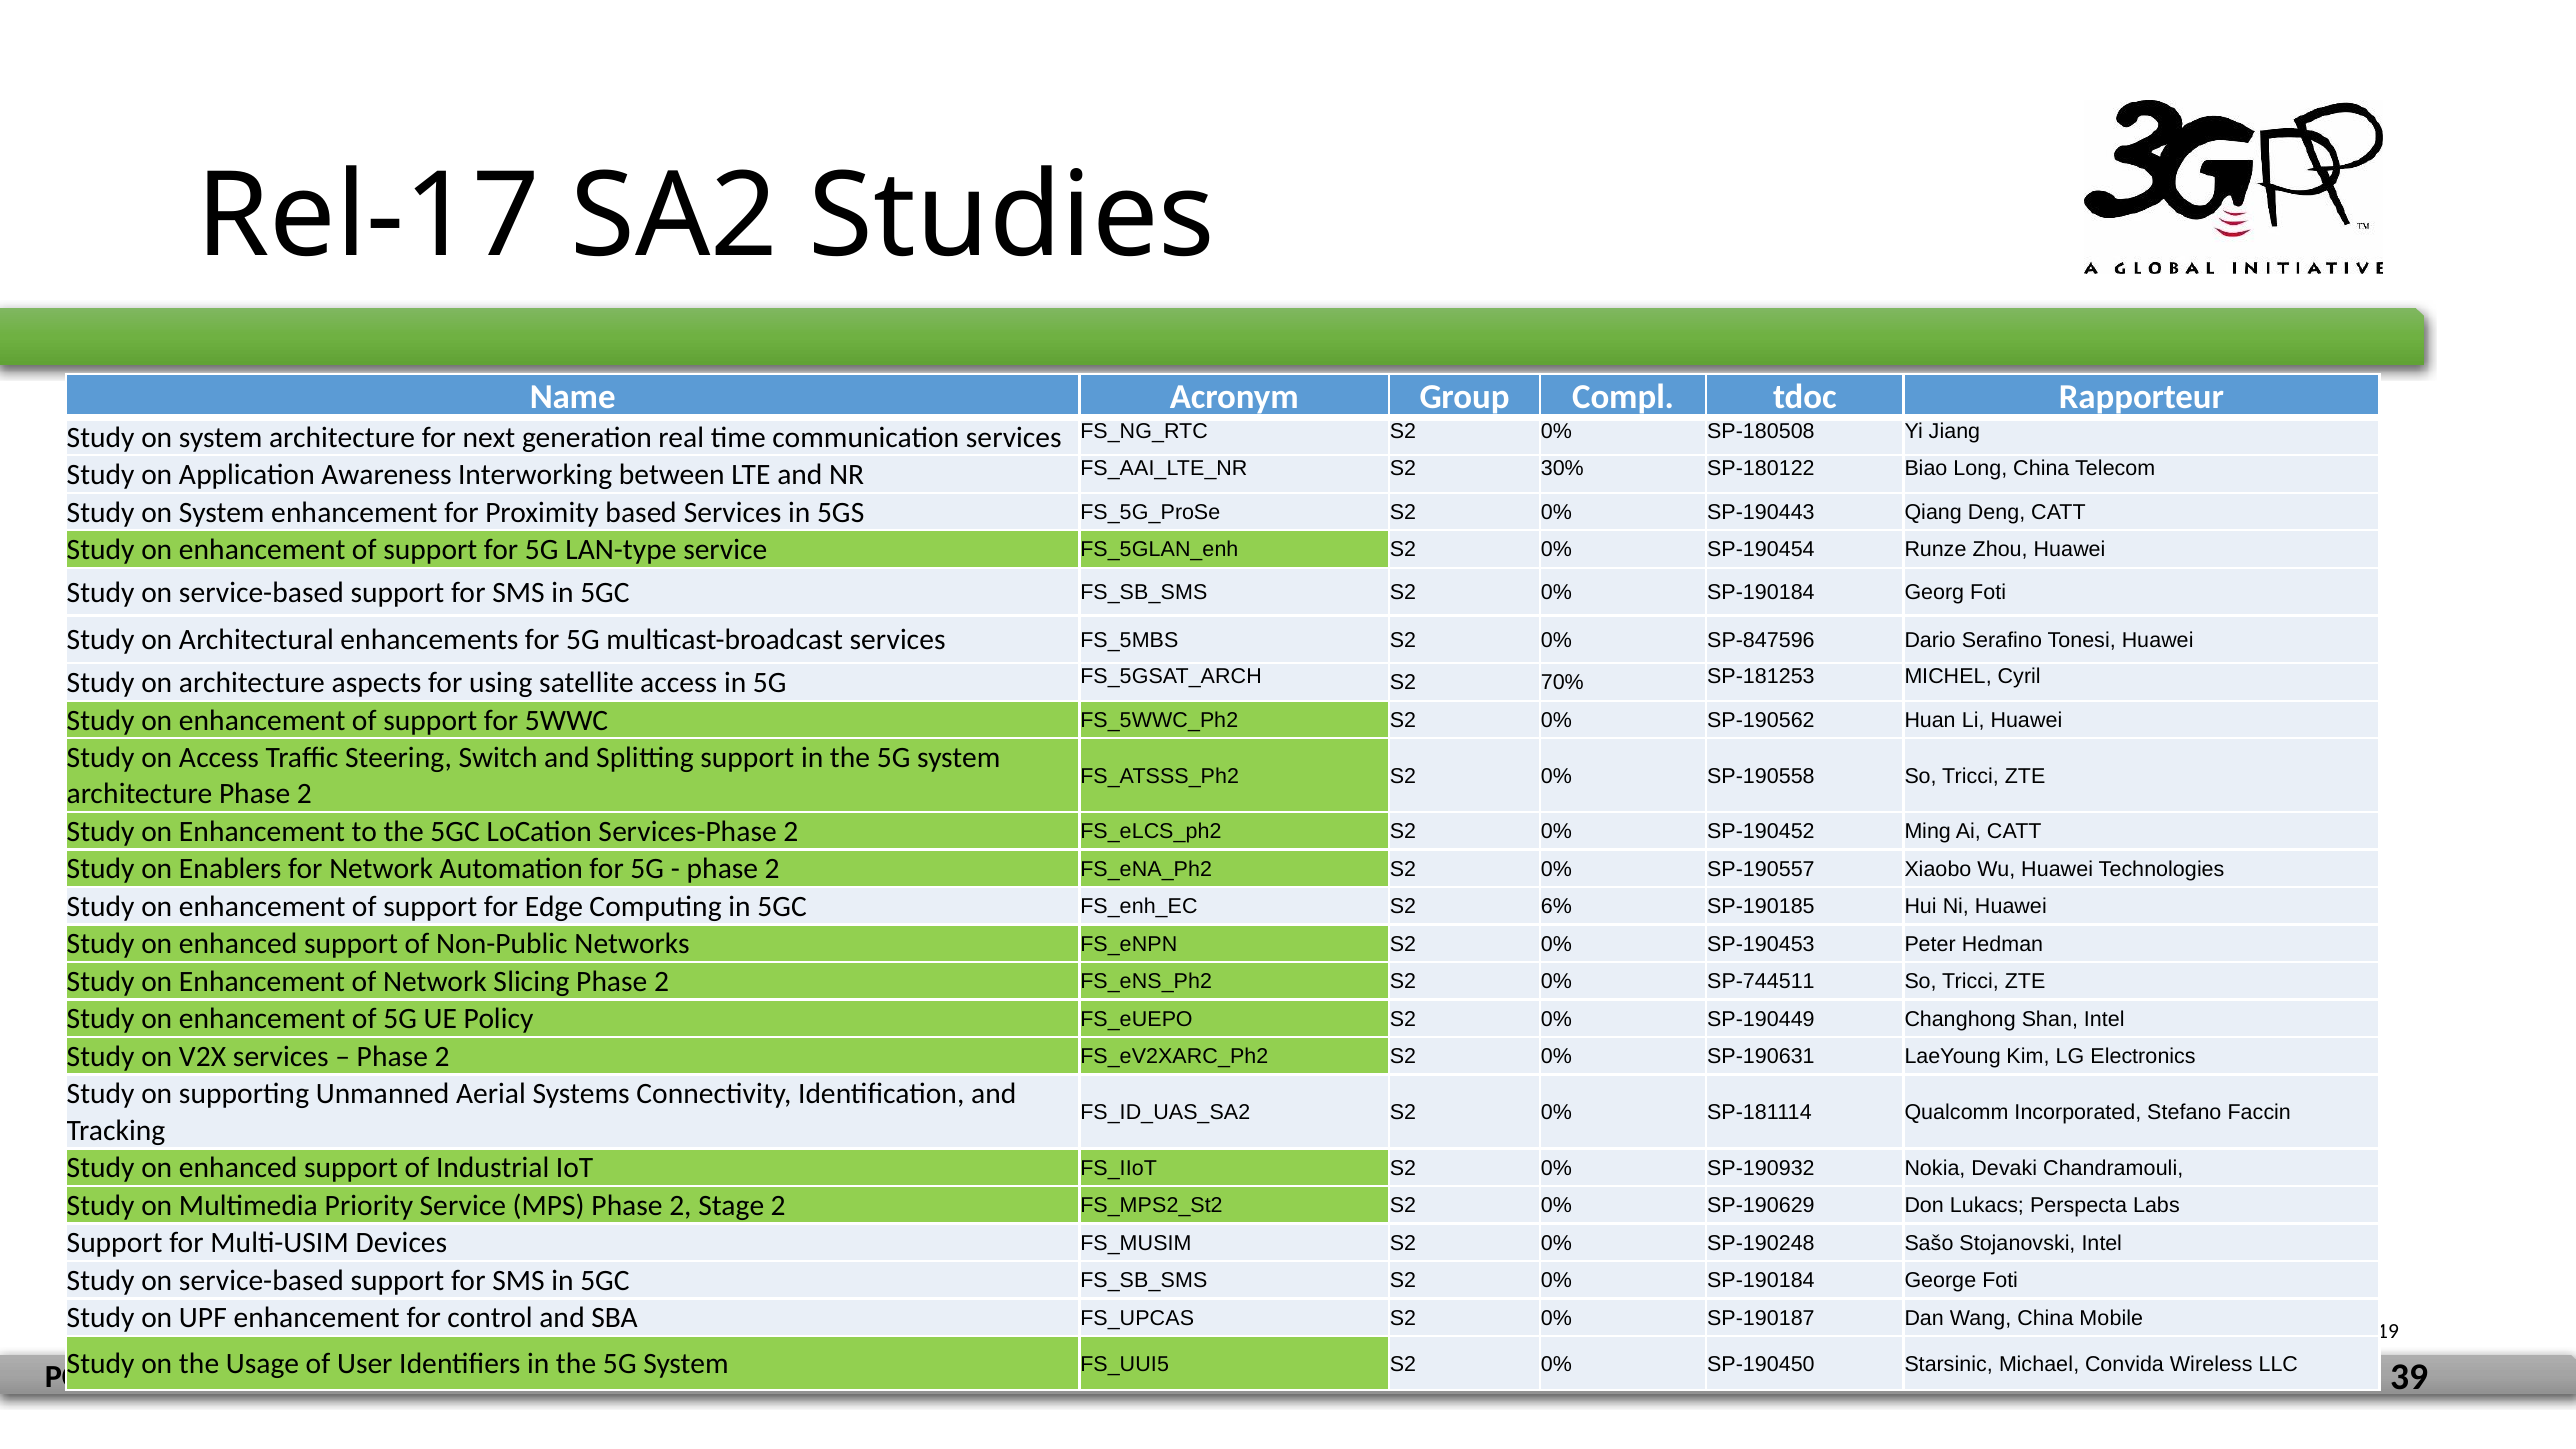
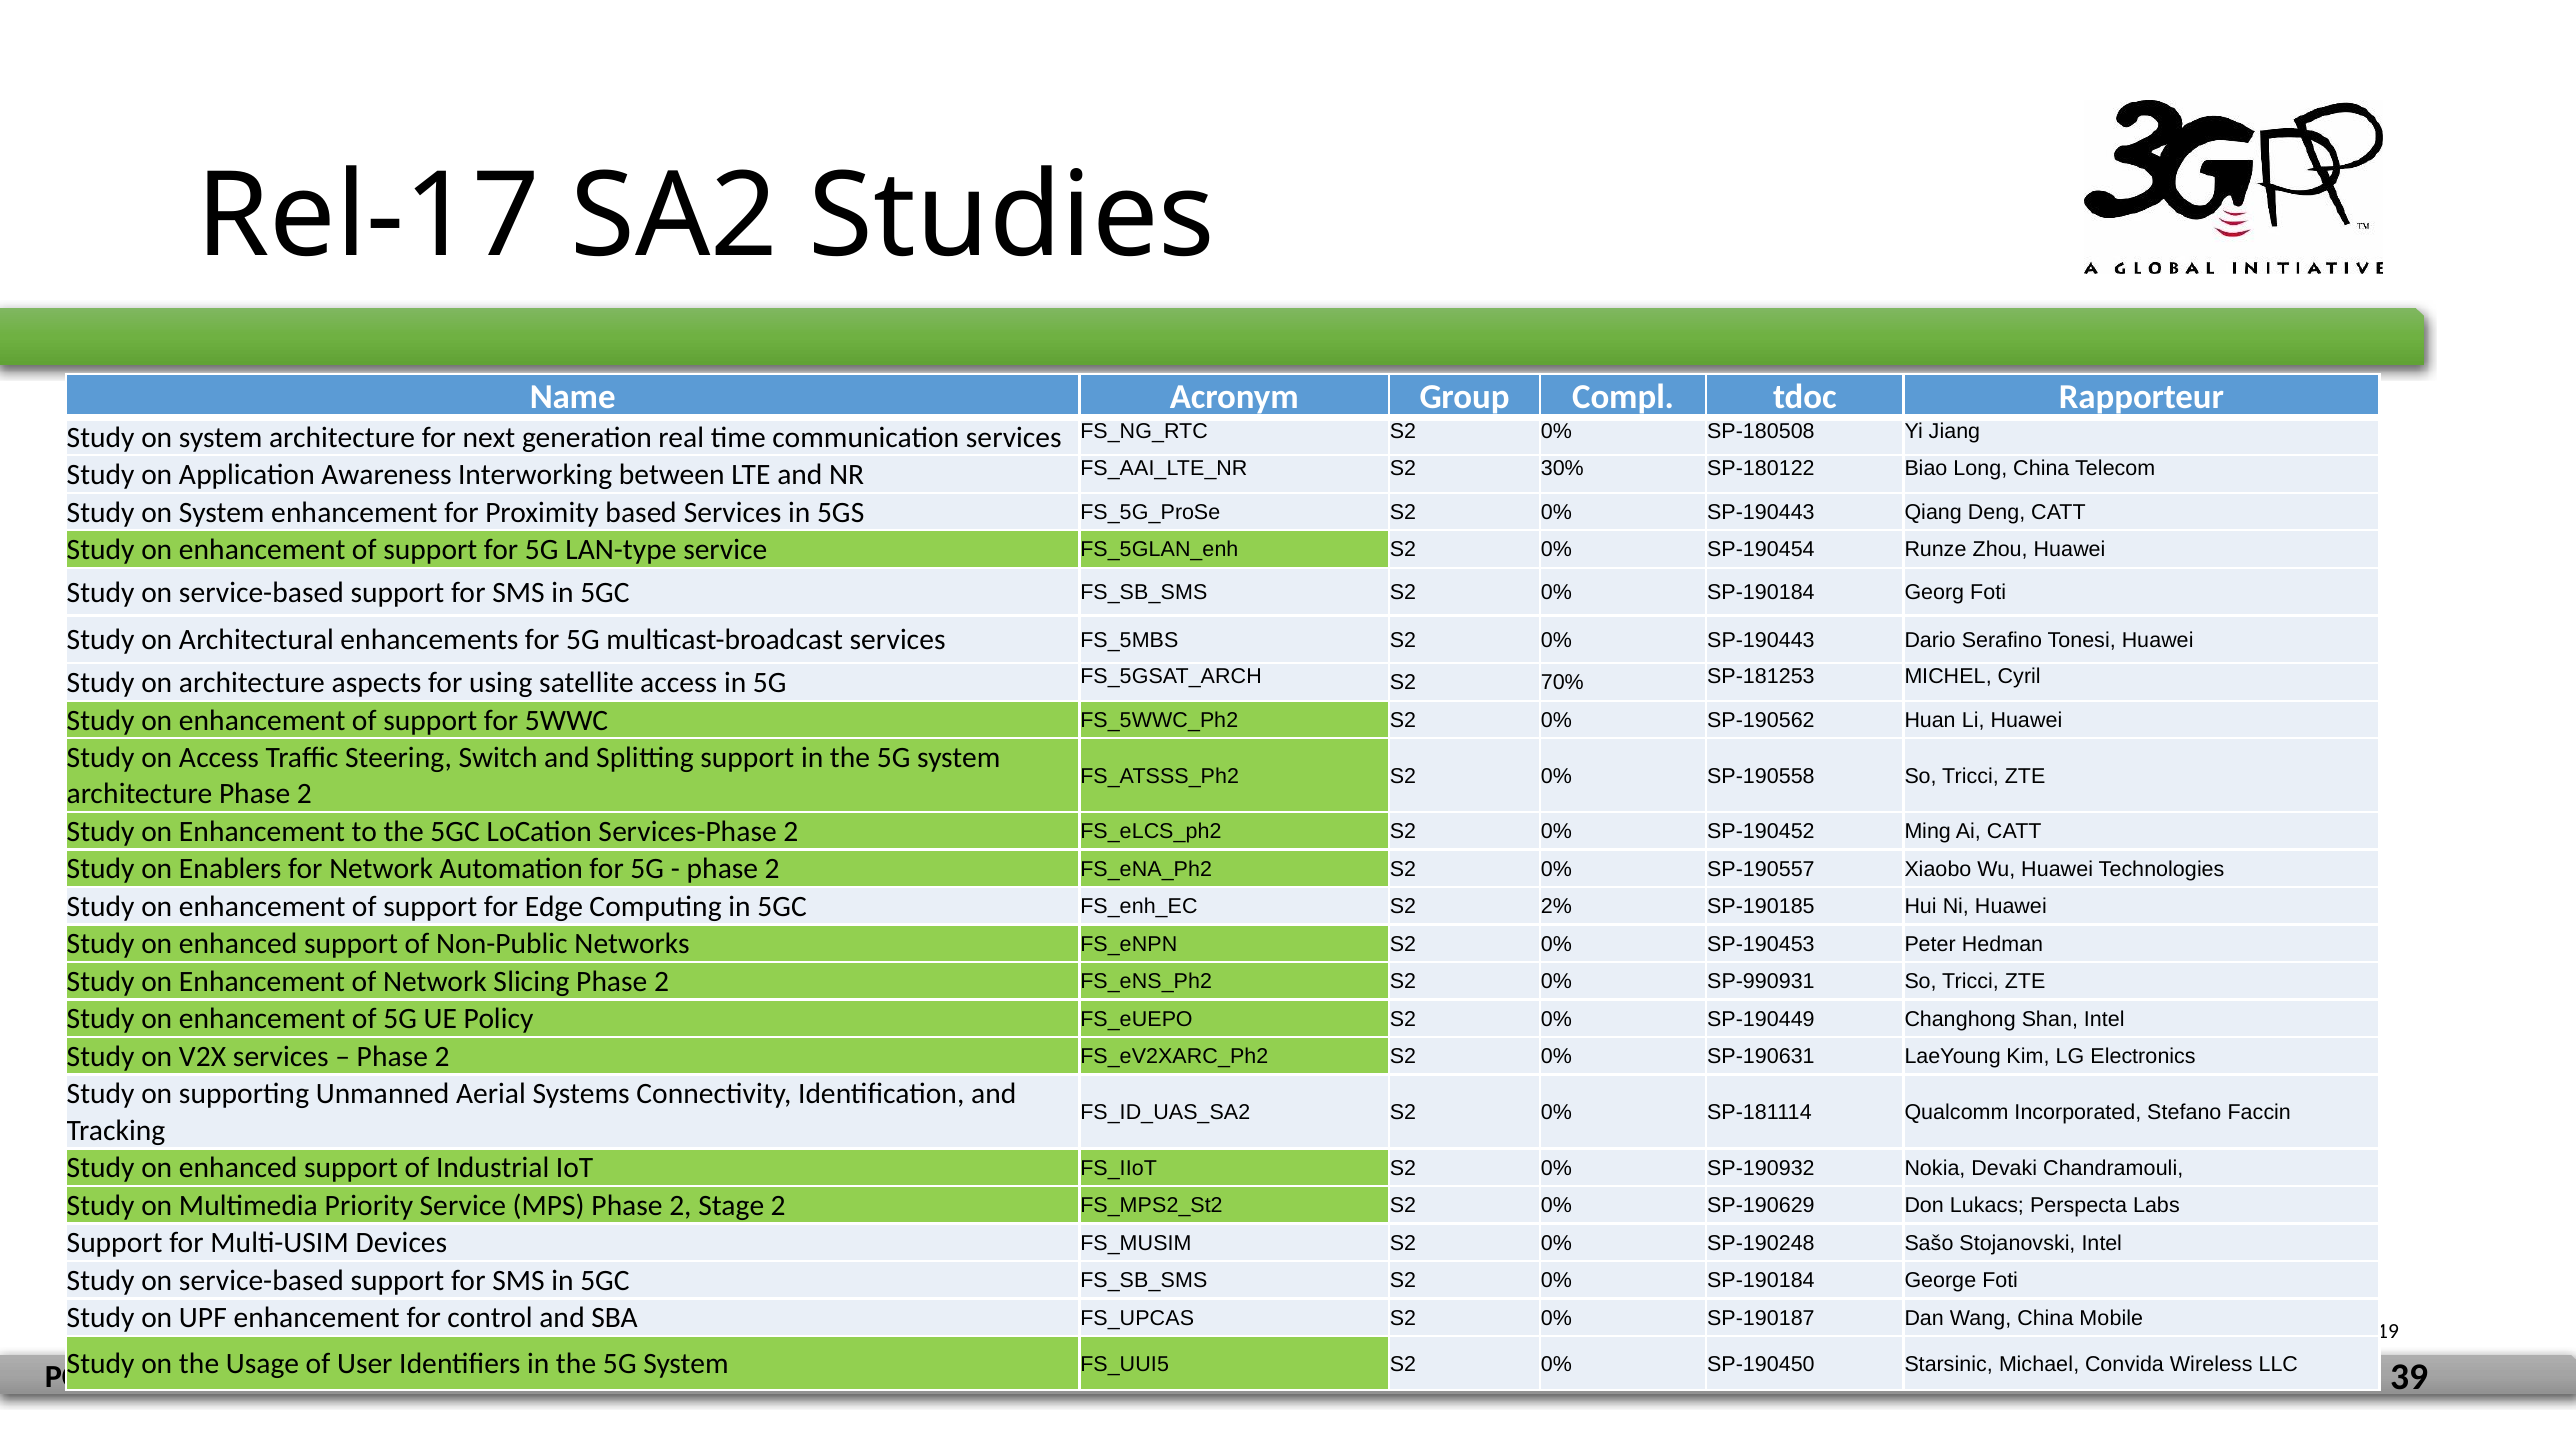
SP-847596: SP-847596 -> SP-190443 (1761, 640)
6%: 6% -> 2% (1556, 907)
SP-744511: SP-744511 -> SP-990931 (1761, 982)
